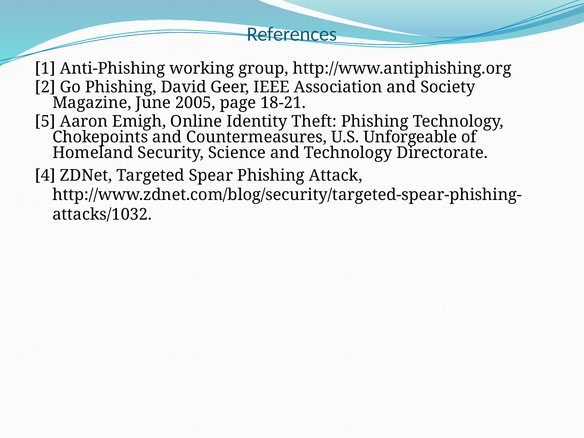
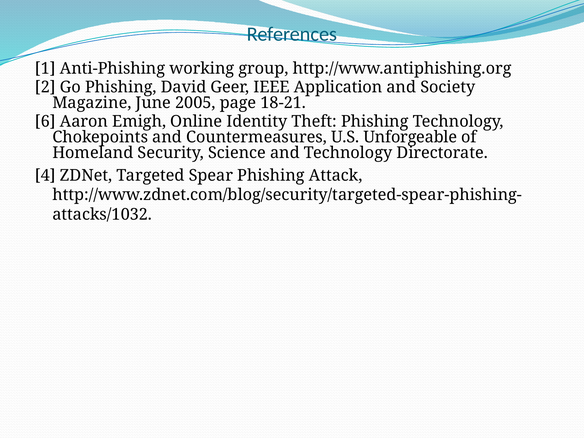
Association: Association -> Application (338, 87)
5: 5 -> 6 (45, 122)
